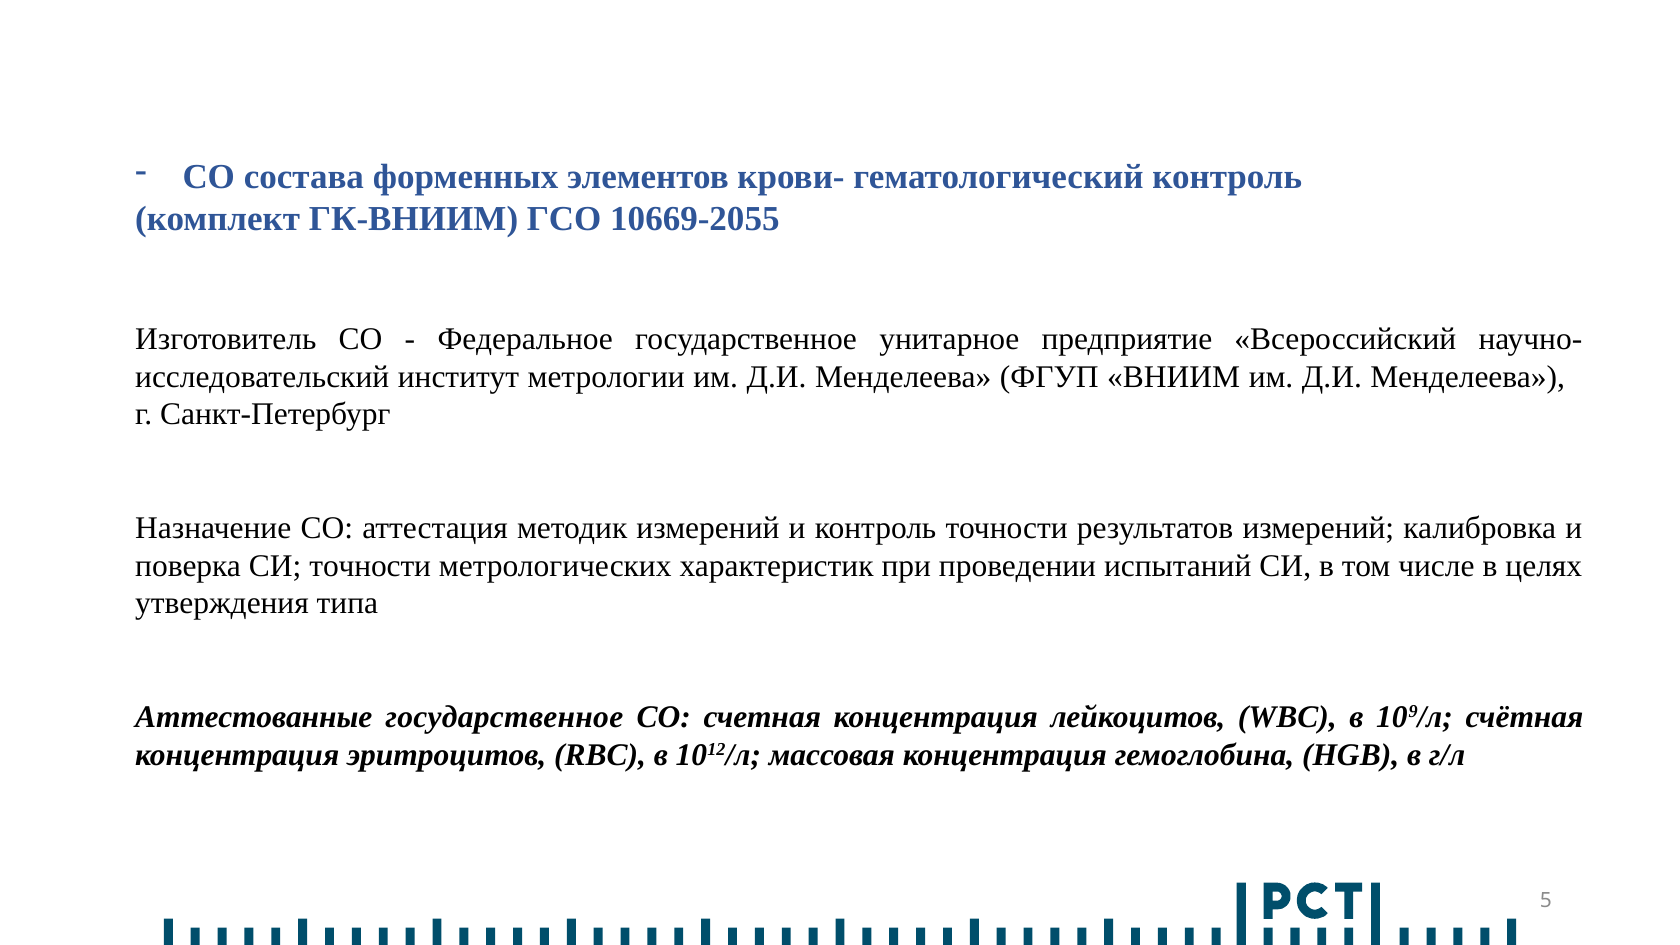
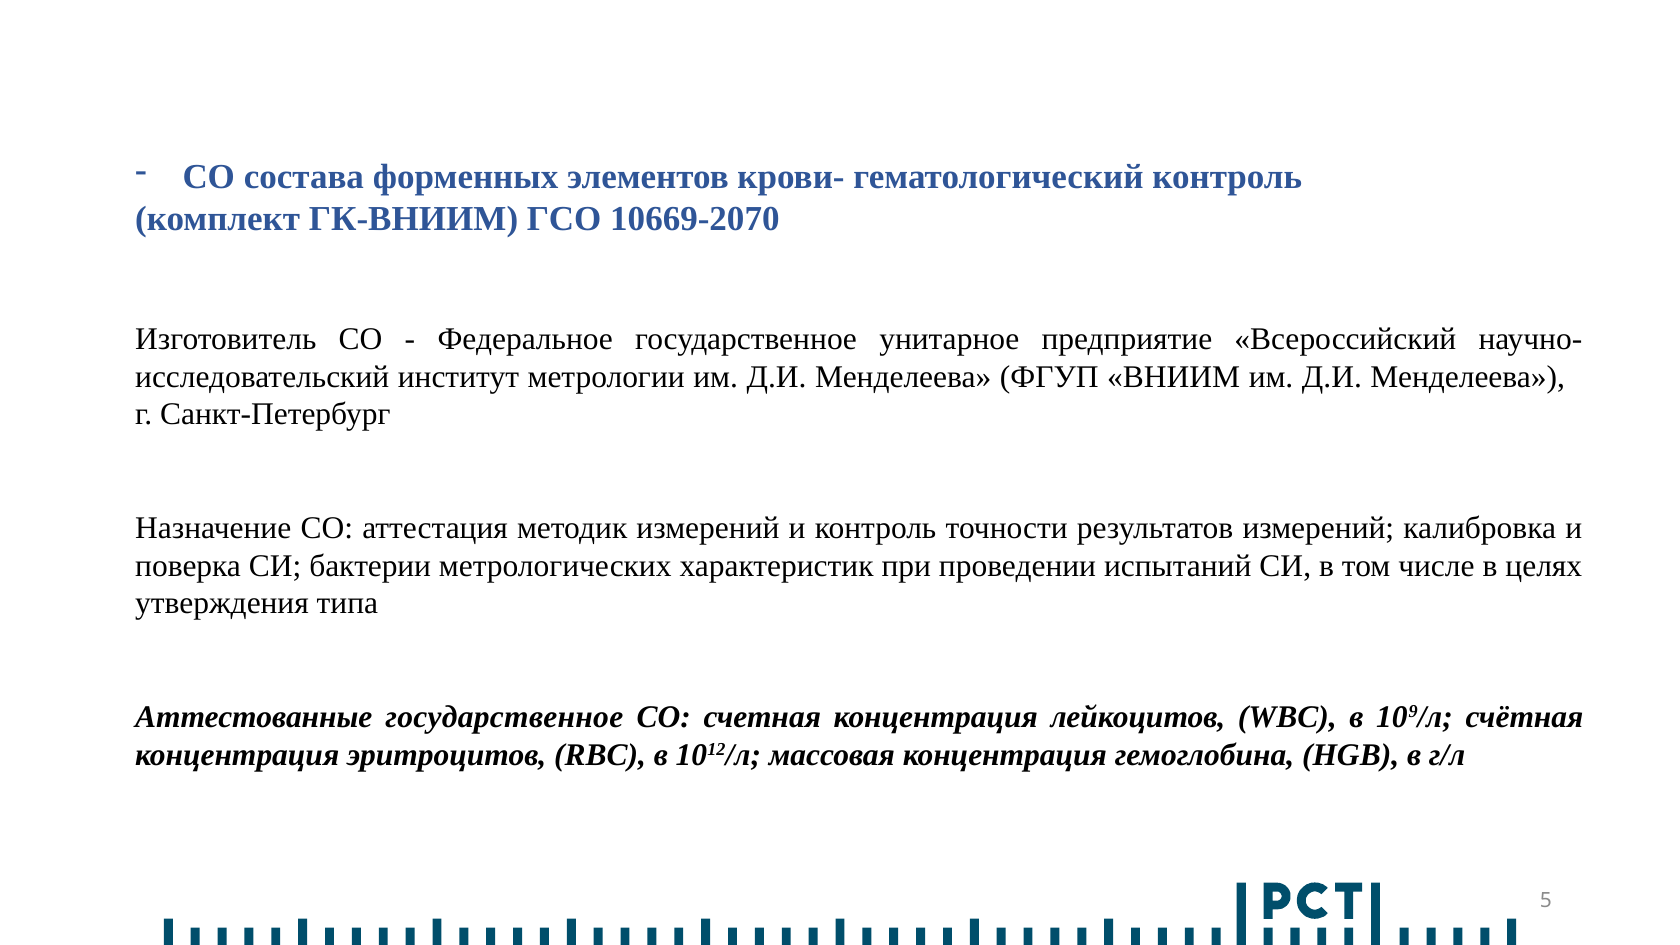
10669-2055: 10669-2055 -> 10669-2070 (695, 219)
СИ точности: точности -> бактерии (370, 566)
